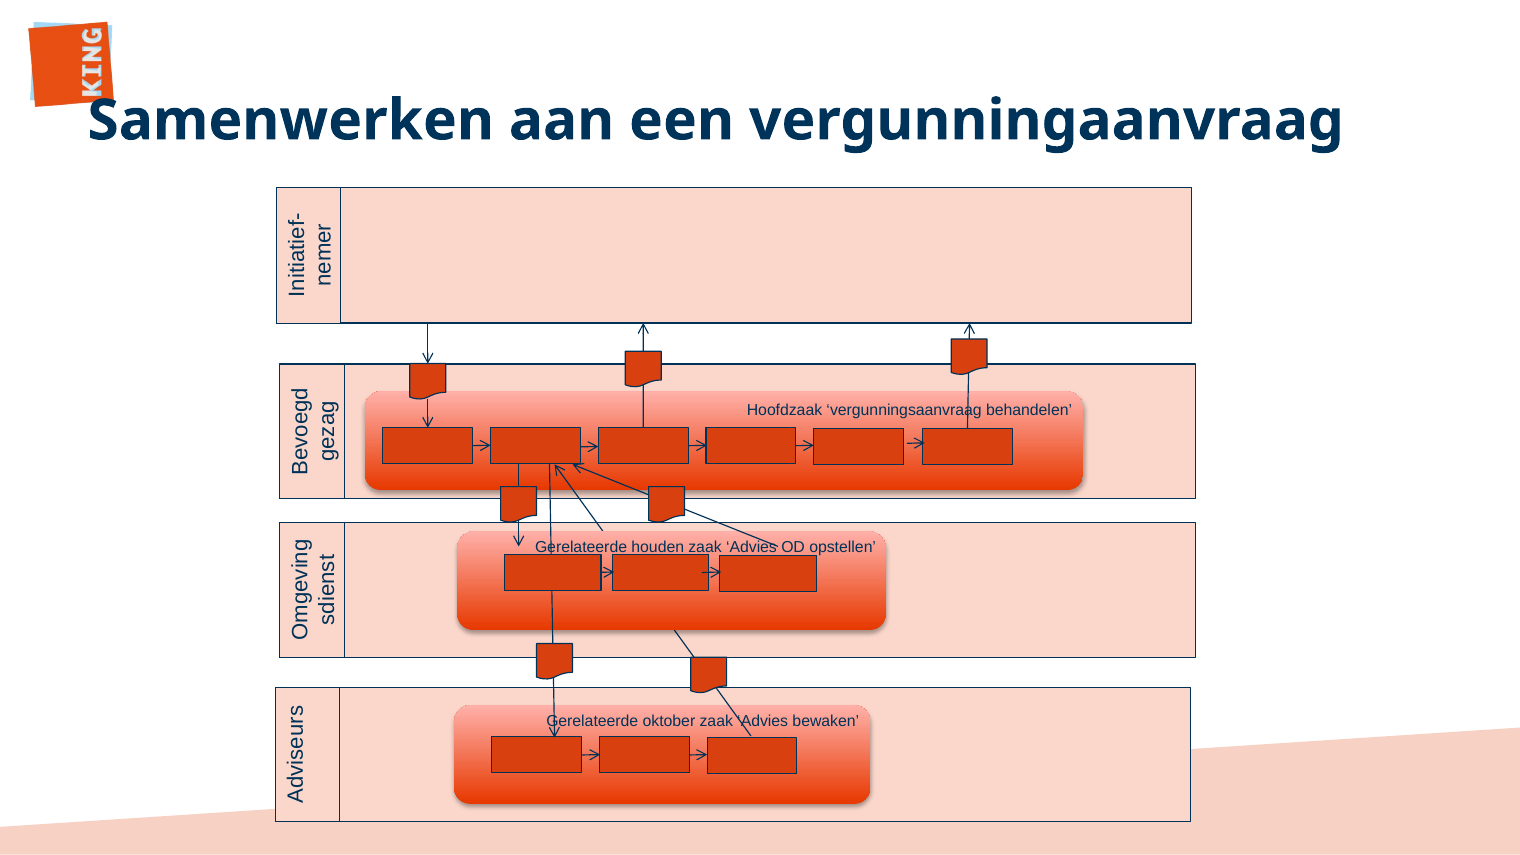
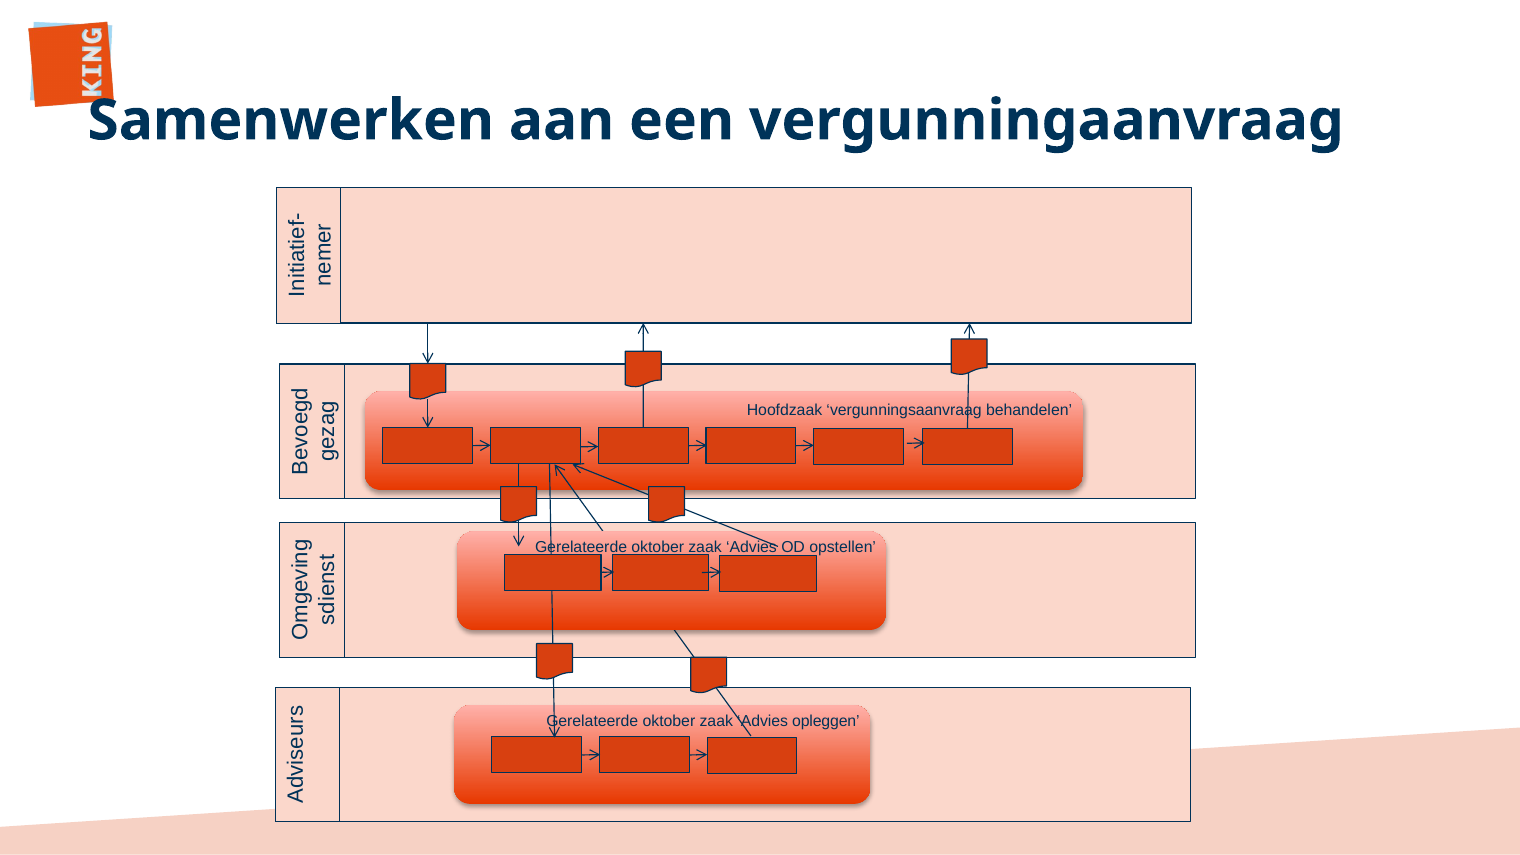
houden: houden -> oktober (658, 548)
bewaken: bewaken -> opleggen (826, 721)
